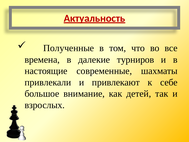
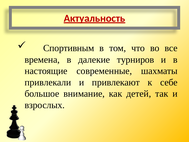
Полученные: Полученные -> Спортивным (69, 48)
